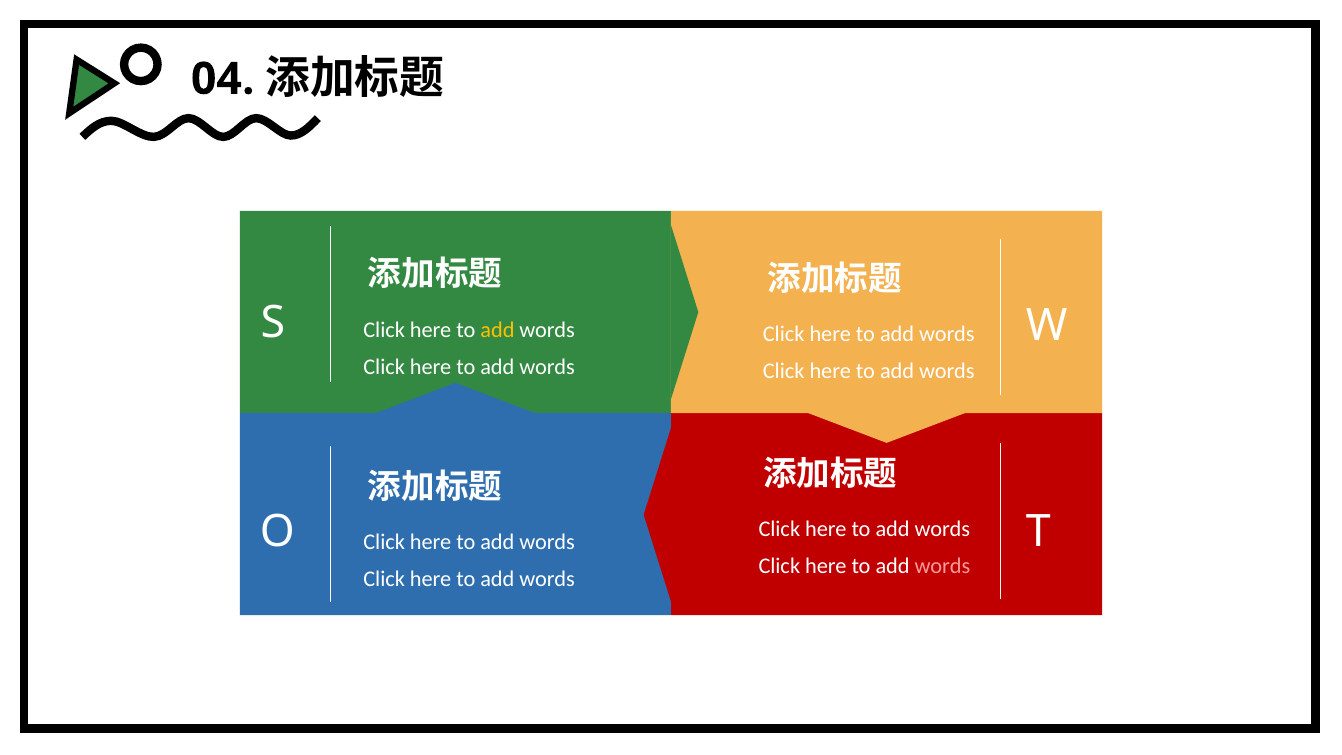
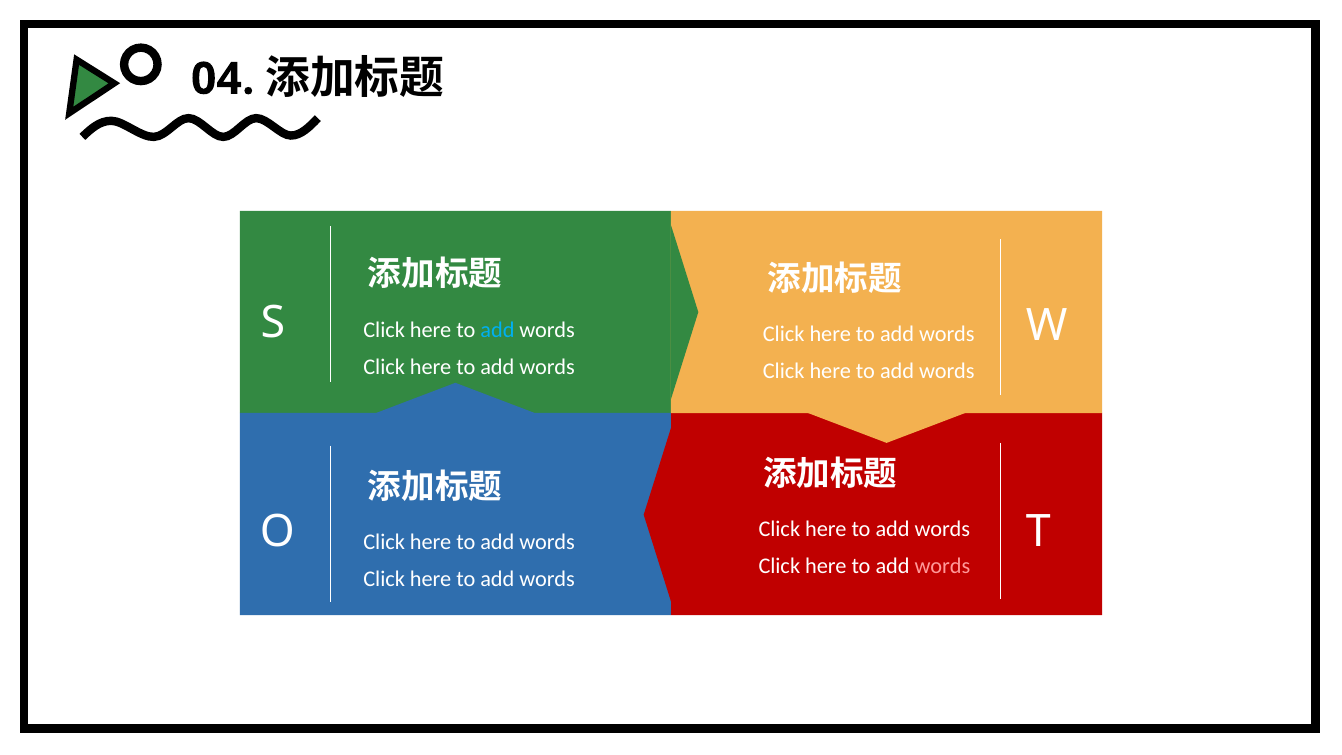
add colour: yellow -> light blue (497, 330)
